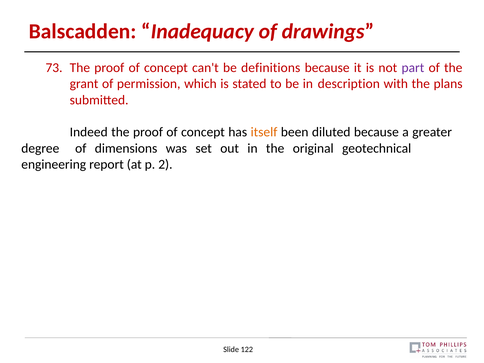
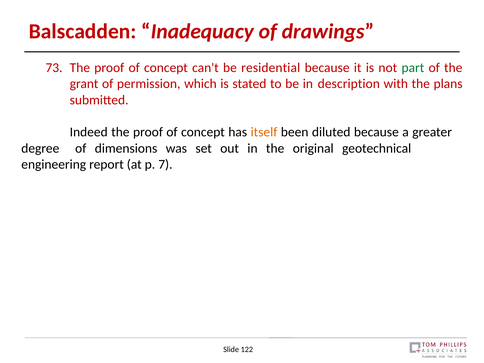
definitions: definitions -> residential (271, 68)
part colour: purple -> green (413, 68)
2: 2 -> 7 (165, 164)
